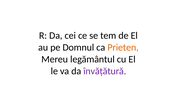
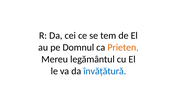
învățătură colour: purple -> blue (105, 71)
